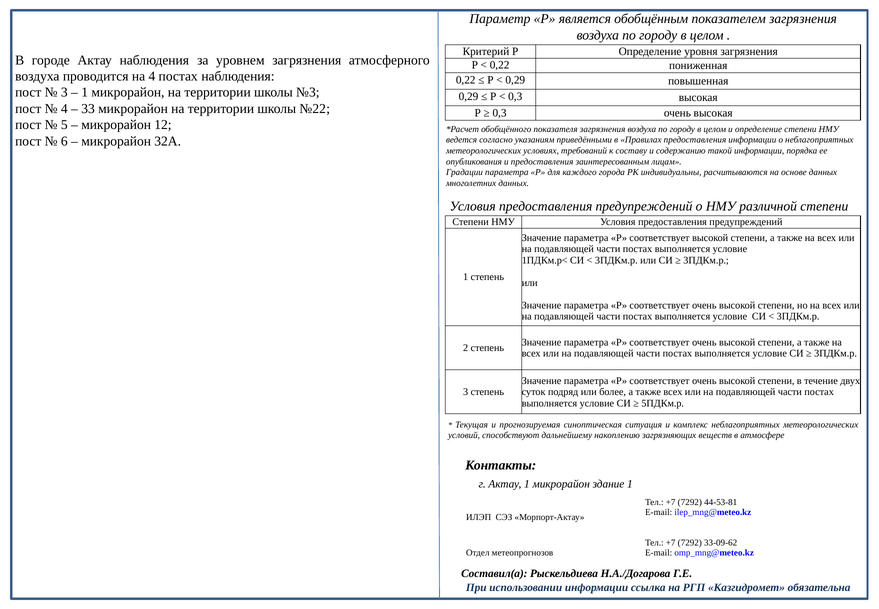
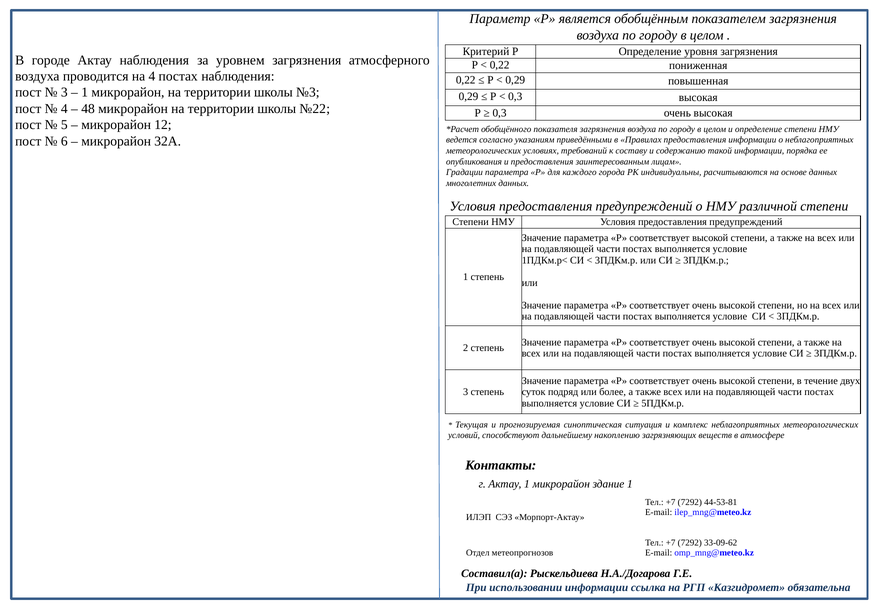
33: 33 -> 48 (88, 109)
